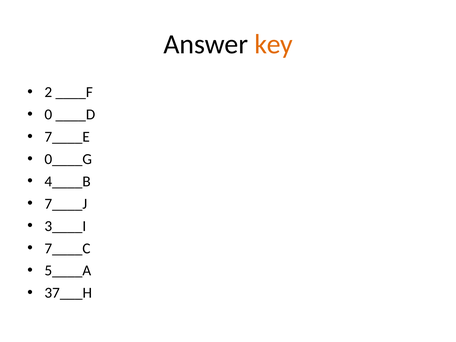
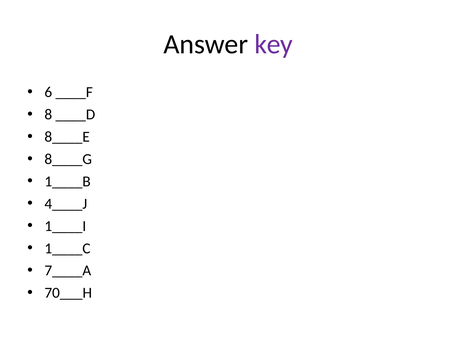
key colour: orange -> purple (274, 44)
2: 2 -> 6 (48, 92)
0: 0 -> 8 (48, 115)
7____E: 7____E -> 8____E (67, 137)
0____G: 0____G -> 8____G (68, 159)
4____B: 4____B -> 1____B (68, 181)
7____J: 7____J -> 4____J (66, 204)
3____I: 3____I -> 1____I (65, 226)
7____C: 7____C -> 1____C (67, 248)
5____A: 5____A -> 7____A (68, 271)
37___H: 37___H -> 70___H (68, 293)
